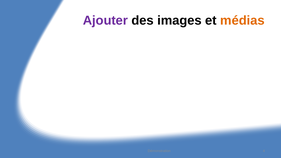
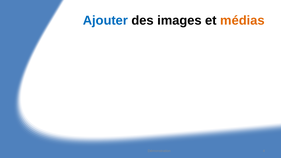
Ajouter colour: purple -> blue (105, 20)
